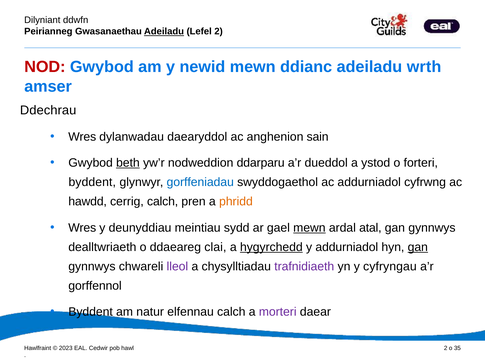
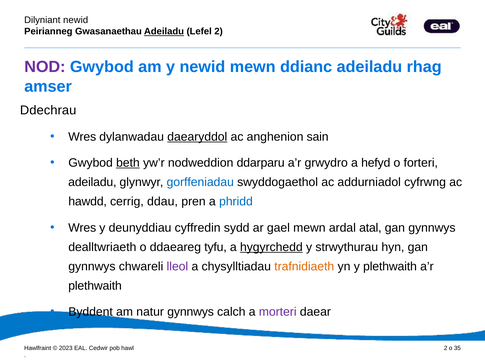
ddwfn: ddwfn -> newid (76, 20)
NOD colour: red -> purple (45, 67)
wrth: wrth -> rhag (424, 67)
daearyddol underline: none -> present (197, 137)
dueddol: dueddol -> grwydro (326, 163)
ystod: ystod -> hefyd (376, 163)
byddent: byddent -> adeiladu (92, 182)
cerrig calch: calch -> ddau (163, 201)
phridd colour: orange -> blue (236, 201)
meintiau: meintiau -> cyffredin (198, 228)
mewn underline: present -> none (309, 228)
clai: clai -> tyfu (216, 247)
y addurniadol: addurniadol -> strwythurau (347, 247)
gan underline: present -> none (418, 247)
trafnidiaeth colour: purple -> orange (304, 266)
y cyfryngau: cyfryngau -> plethwaith (390, 266)
gorffennol: gorffennol -> plethwaith (95, 286)
natur elfennau: elfennau -> gynnwys (191, 312)
